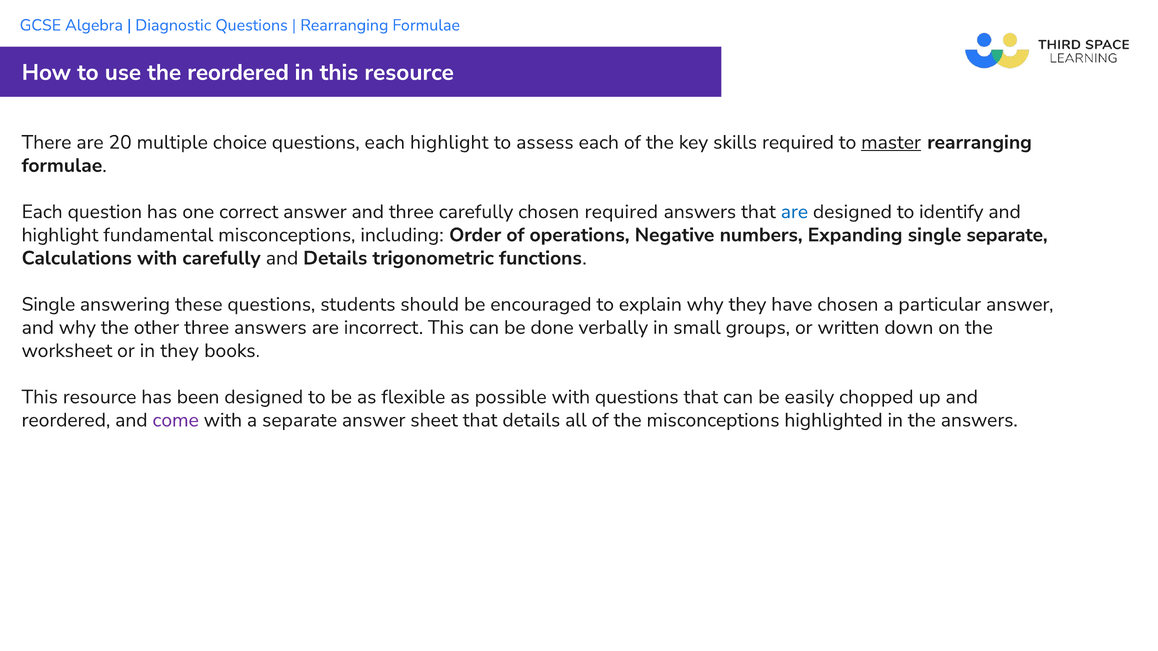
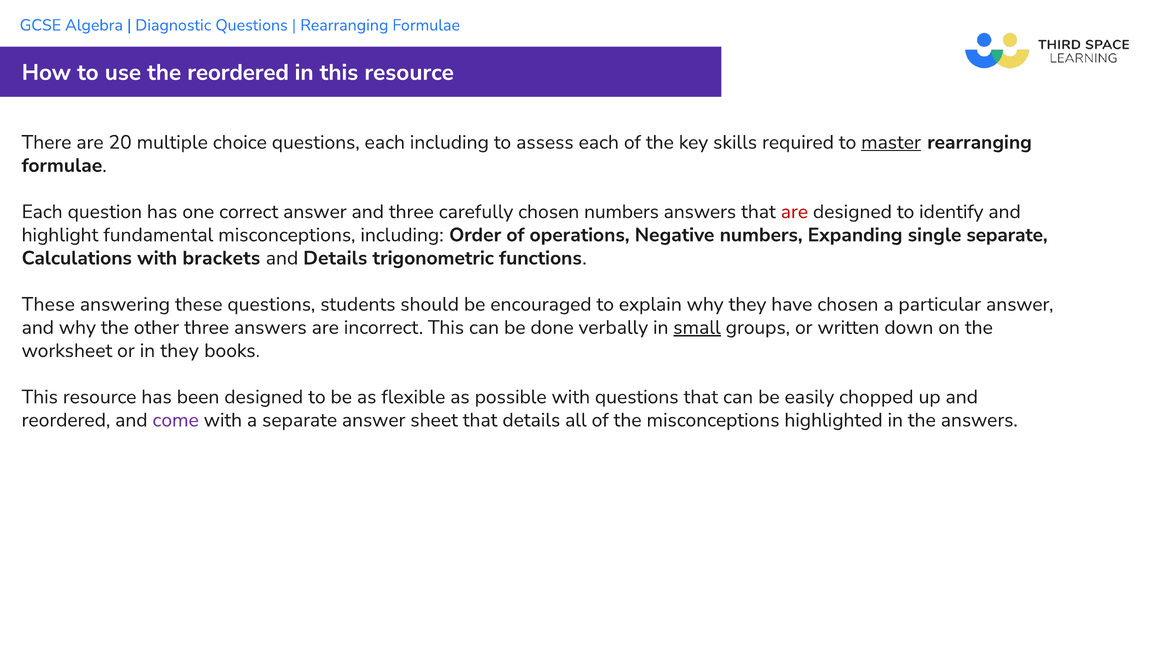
each highlight: highlight -> including (449, 142)
chosen required: required -> numbers (622, 212)
are colour: blue -> red (794, 212)
with carefully: carefully -> brackets (221, 258)
Single: Single -> These (48, 305)
small underline: none -> present (697, 328)
